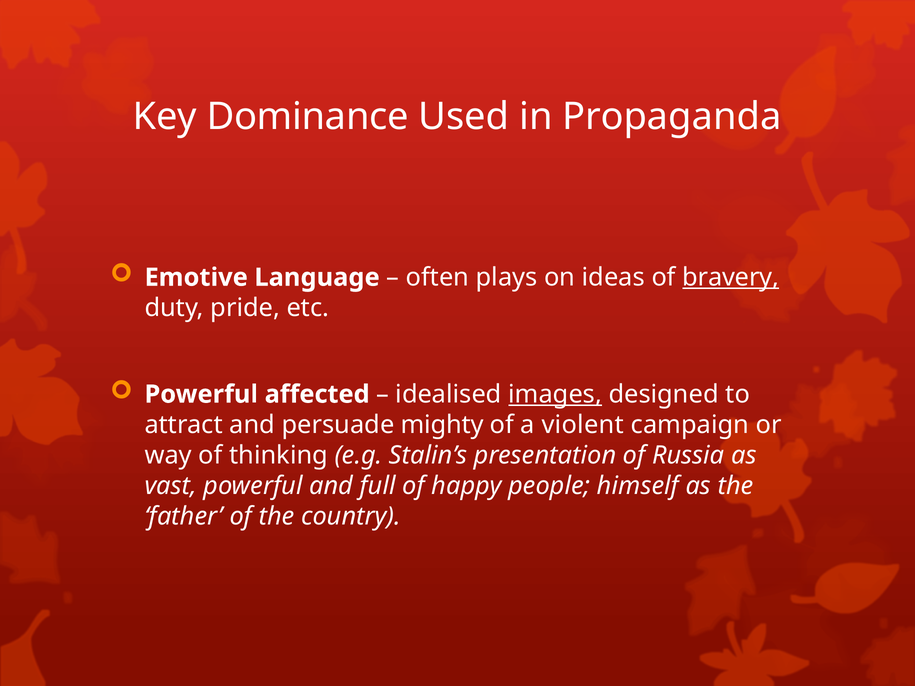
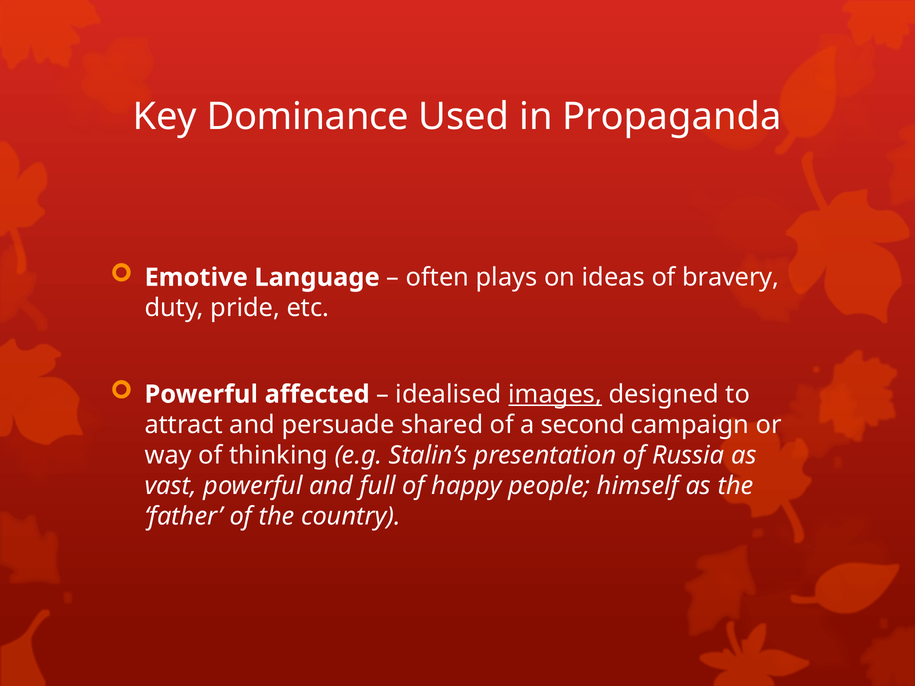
bravery underline: present -> none (731, 277)
mighty: mighty -> shared (442, 425)
violent: violent -> second (583, 425)
